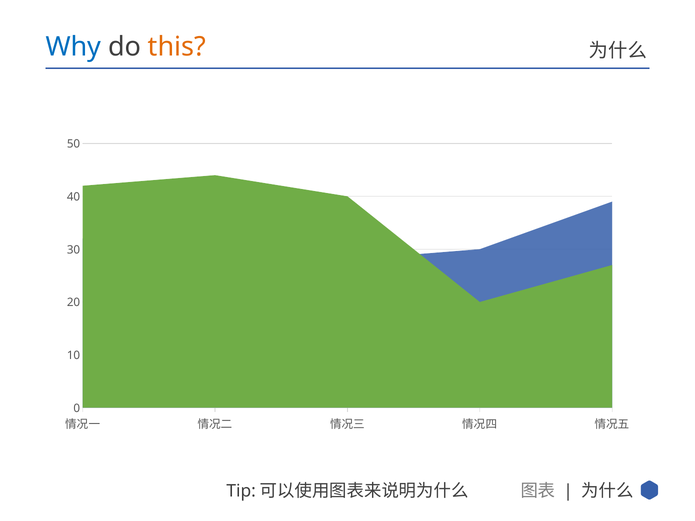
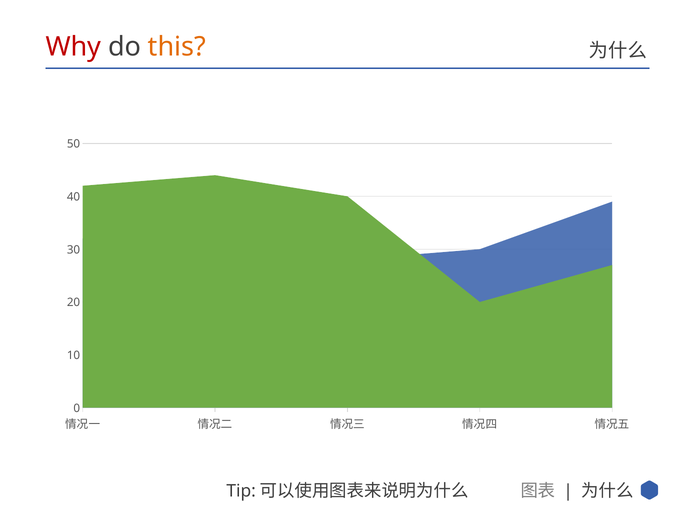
Why colour: blue -> red (73, 47)
